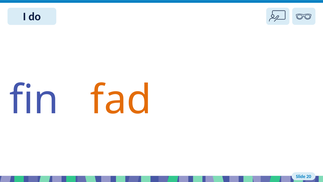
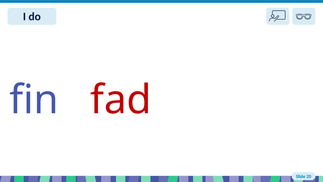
fad colour: orange -> red (121, 100)
